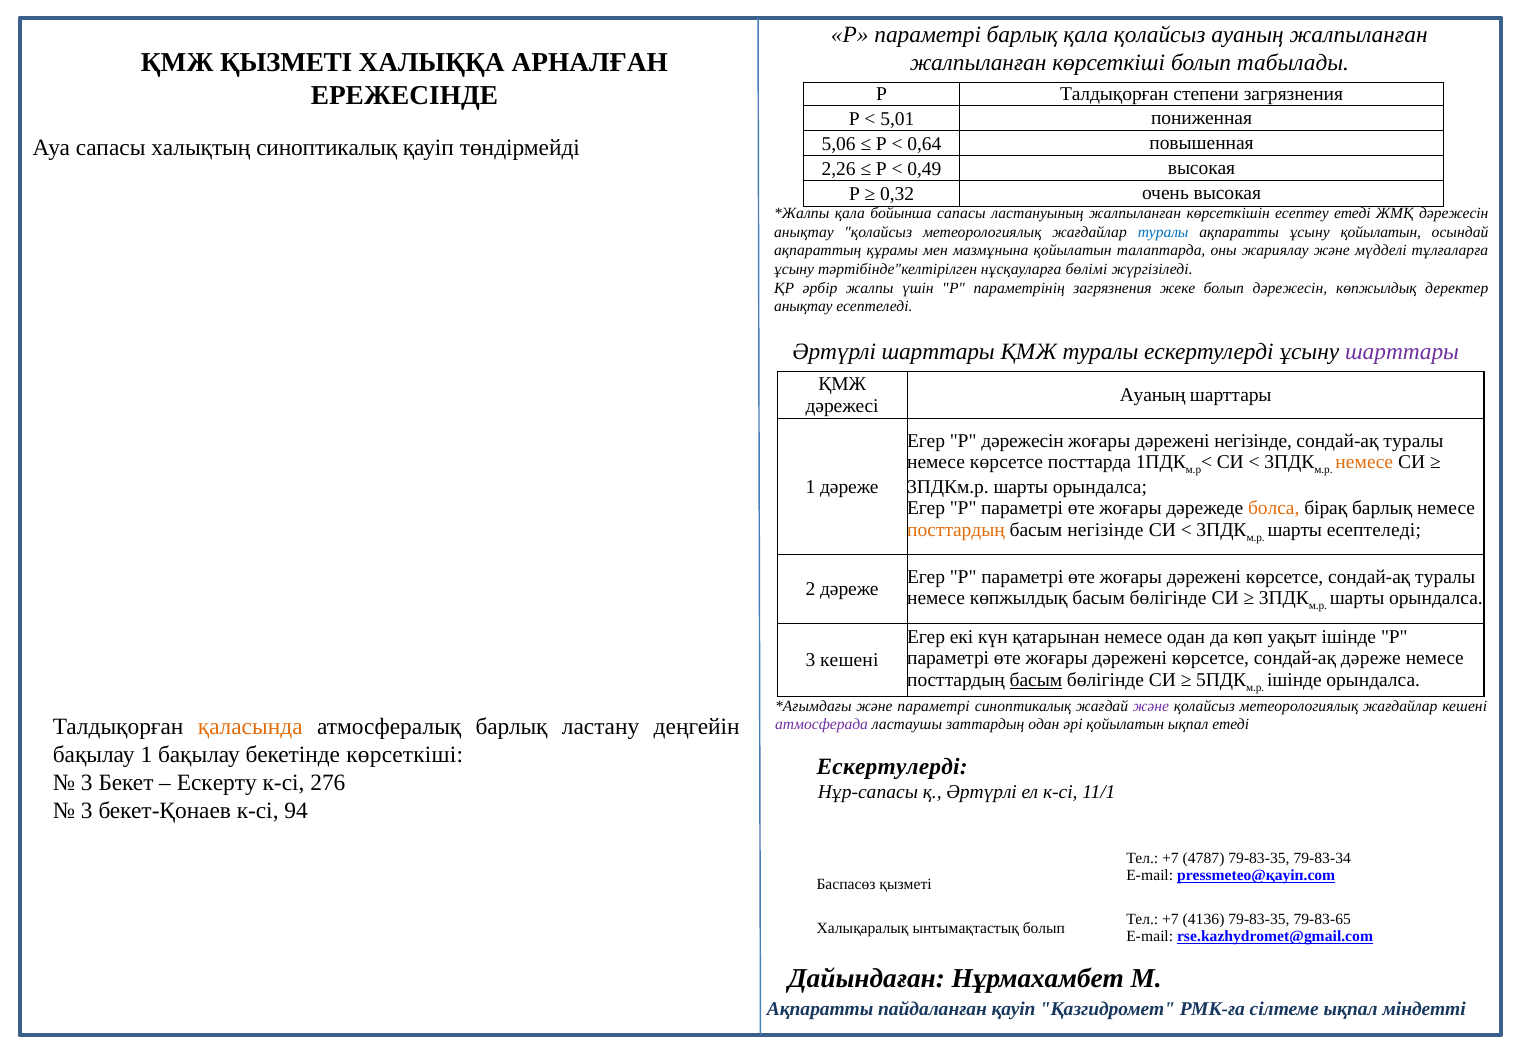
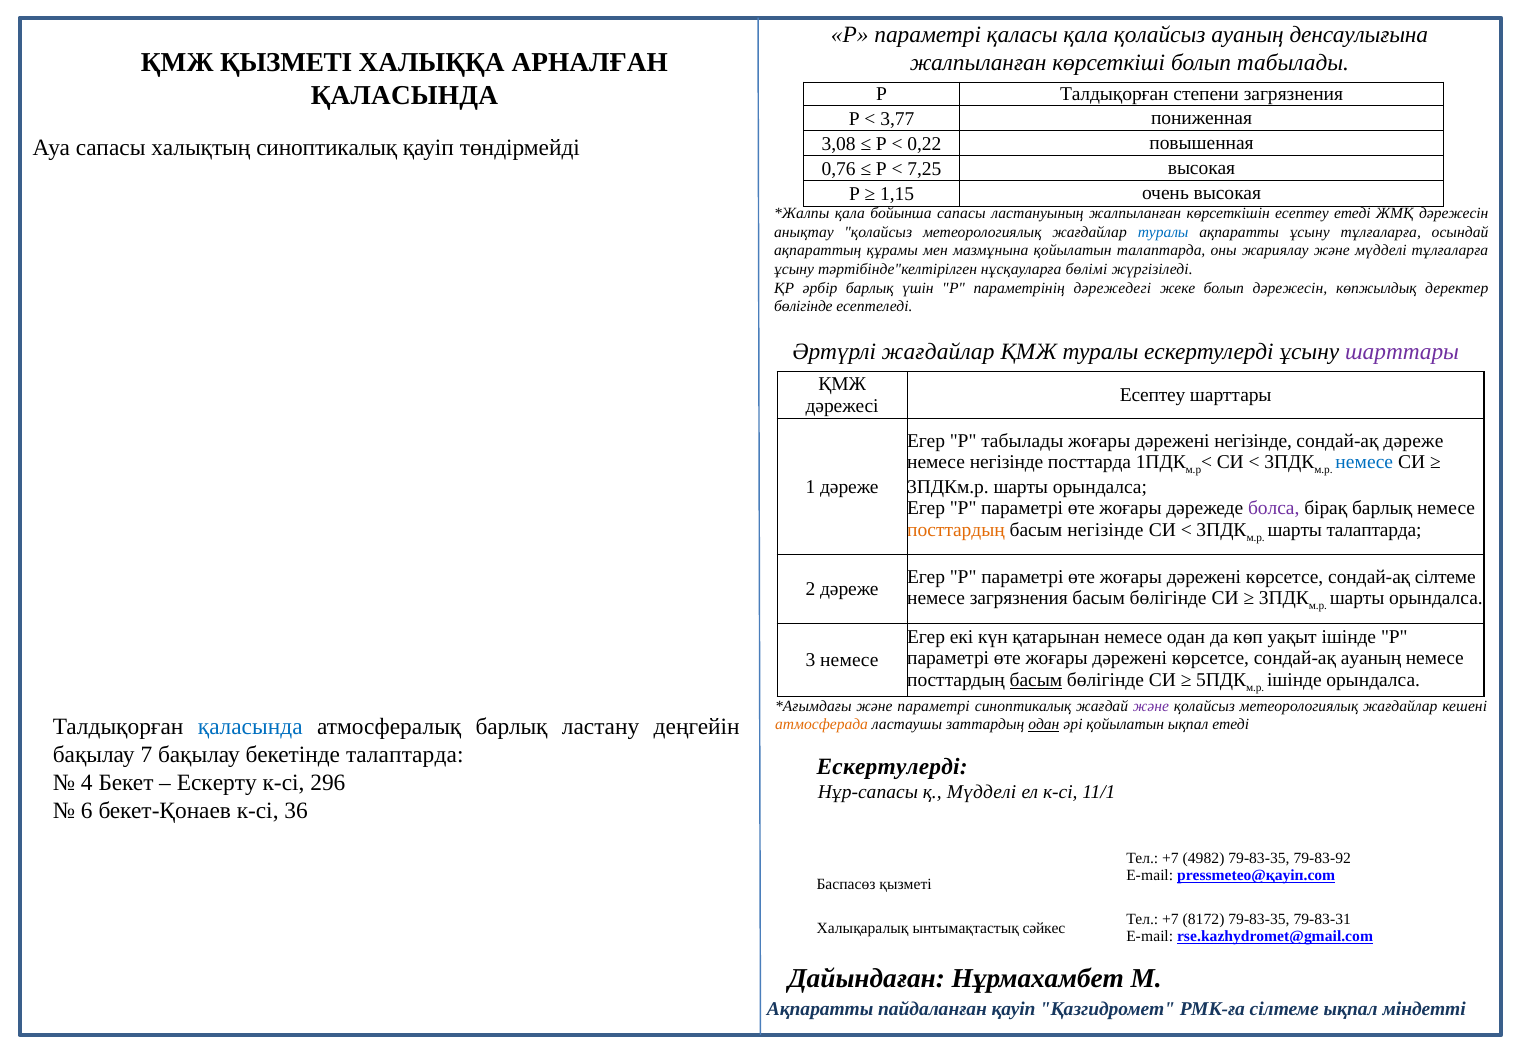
параметрі барлық: барлық -> қаласы (1022, 34)
ауаның жалпыланған: жалпыланған -> денсаулығына (1359, 34)
ЕРЕЖЕСІНДЕ: ЕРЕЖЕСІНДЕ -> ҚАЛАСЫНДА (404, 96)
5,01: 5,01 -> 3,77 (897, 119)
5,06: 5,06 -> 3,08 (839, 144)
0,64: 0,64 -> 0,22 (924, 144)
2,26: 2,26 -> 0,76 (839, 169)
0,49: 0,49 -> 7,25 (924, 169)
0,32: 0,32 -> 1,15 (897, 194)
ұсыну қойылатын: қойылатын -> тұлғаларға (1381, 232)
әрбір жалпы: жалпы -> барлық (870, 288)
параметрінің загрязнения: загрязнения -> дәрежедегі (1112, 288)
анықтау: анықтау -> бөлігінде (803, 307)
Әртүрлі шарттары: шарттары -> жағдайлар (938, 352)
Ауаның: Ауаның -> Есептеу (1153, 395)
Р дәрежесін: дәрежесін -> табылады (1022, 441)
туралы: туралы -> дәреже (1413, 441)
немесе көрсетсе: көрсетсе -> негізінде (1007, 462)
немесе colour: orange -> blue (1364, 462)
болса colour: orange -> purple (1274, 508)
шарты есептеледі: есептеледі -> талаптарда (1374, 530)
көрсетсе сондай-ақ туралы: туралы -> сілтеме (1445, 577)
немесе көпжылдық: көпжылдық -> загрязнения (1019, 598)
сондай-ақ дәреже: дәреже -> ауаның (1371, 658)
3 кешені: кешені -> немесе (849, 660)
қаласында colour: orange -> blue (250, 727)
атмосферада colour: purple -> orange (822, 725)
одан underline: none -> present (1044, 725)
бақылау 1: 1 -> 7 (146, 755)
бекетінде көрсеткіші: көрсеткіші -> талаптарда (405, 755)
3: 3 -> 4 (87, 783)
276: 276 -> 296 (328, 783)
қ Әртүрлі: Әртүрлі -> Мүдделі (982, 792)
3: 3 -> 6 (87, 811)
94: 94 -> 36 (296, 811)
4787: 4787 -> 4982 (1204, 858)
79-83-34: 79-83-34 -> 79-83-92 (1322, 858)
4136: 4136 -> 8172 (1204, 919)
79-83-65: 79-83-65 -> 79-83-31 (1322, 919)
ынтымақтастық болып: болып -> сәйкес (1044, 928)
